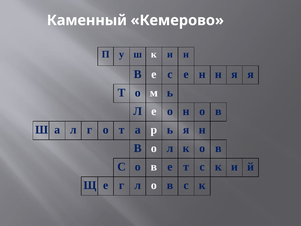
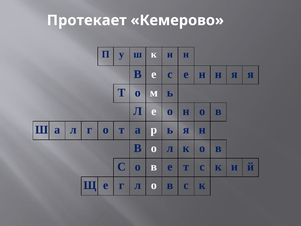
Каменный: Каменный -> Протекает (87, 20)
